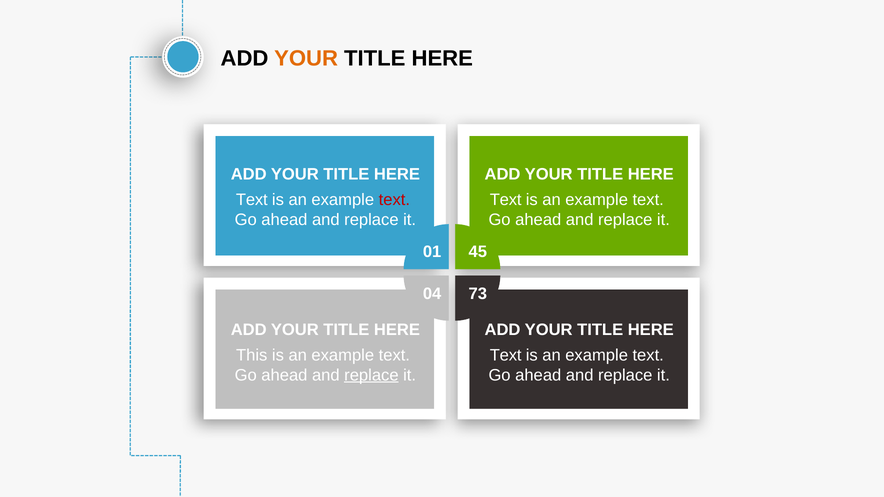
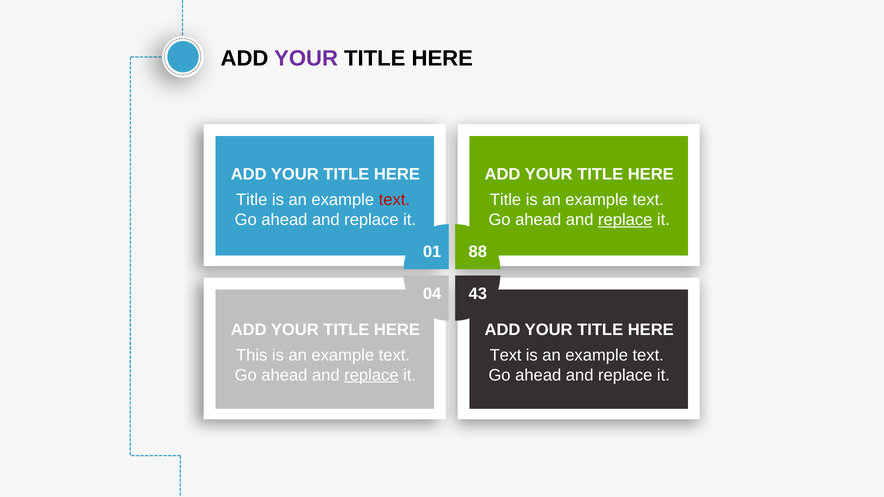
YOUR colour: orange -> purple (306, 59)
Text: Text -> Title (252, 200)
Text: Text -> Title (506, 200)
replace underline: none -> present (625, 220)
45: 45 -> 88 (478, 252)
73: 73 -> 43 (478, 294)
